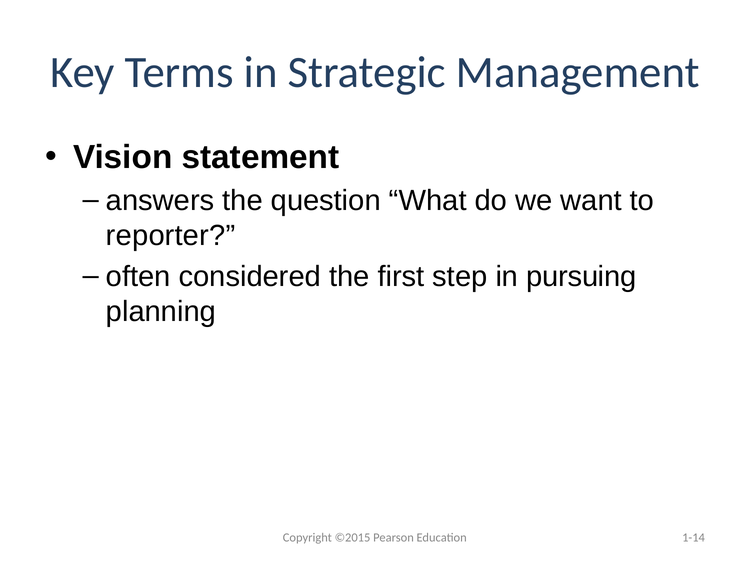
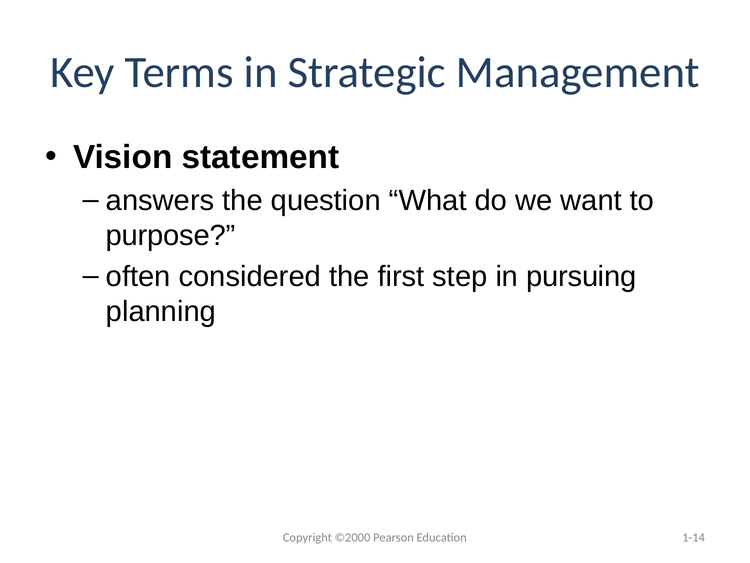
reporter: reporter -> purpose (171, 235)
©2015: ©2015 -> ©2000 (353, 537)
